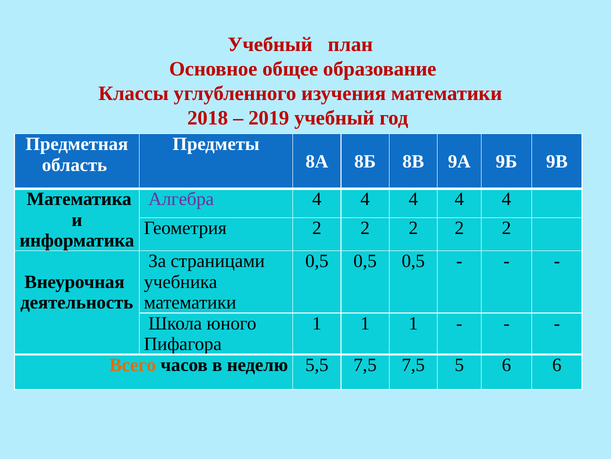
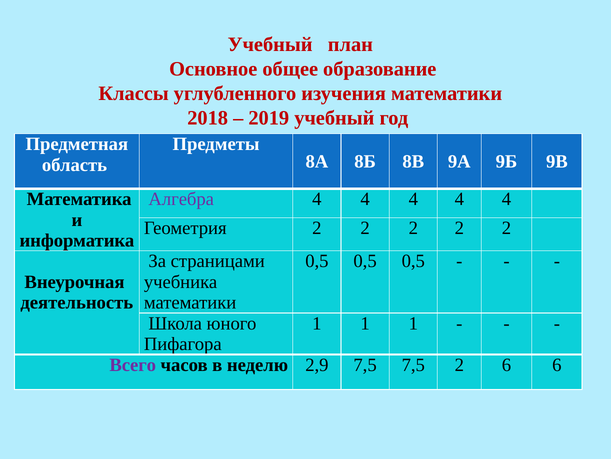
Всего colour: orange -> purple (133, 364)
5,5: 5,5 -> 2,9 (317, 364)
7,5 5: 5 -> 2 (459, 364)
